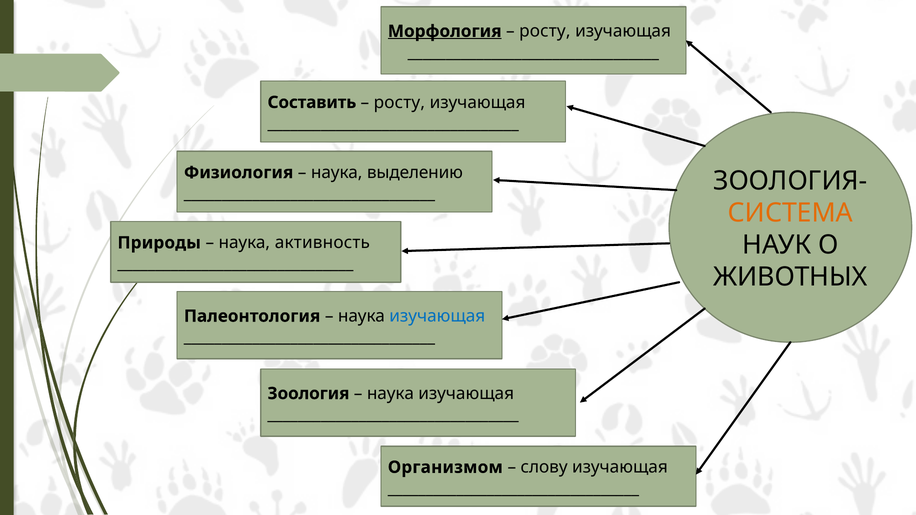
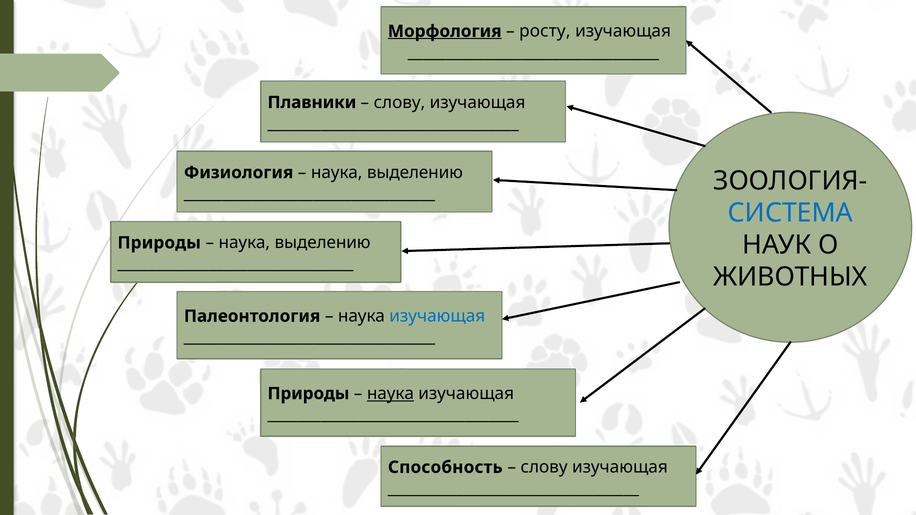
Составить: Составить -> Плавники (312, 102)
росту: росту -> слову (399, 102)
СИСТЕМА colour: orange -> blue (790, 213)
активность: активность -> выделению (323, 243)
Зоология: Зоология -> Природы (308, 394)
наука underline: none -> present (390, 394)
Организмом: Организмом -> Способность (445, 467)
